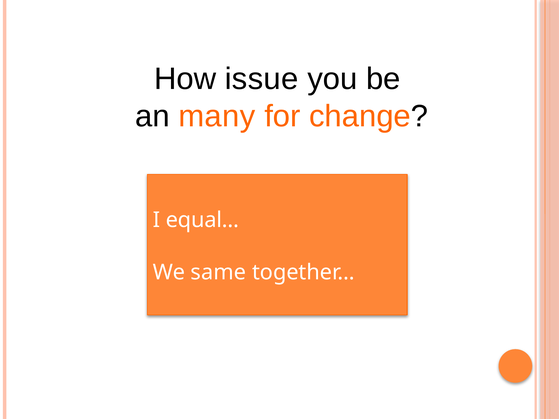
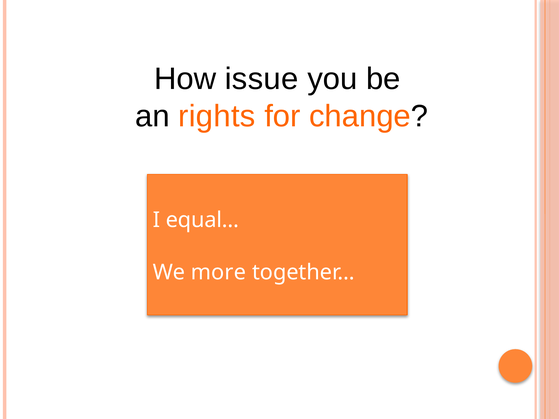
many: many -> rights (217, 116)
same: same -> more (218, 272)
